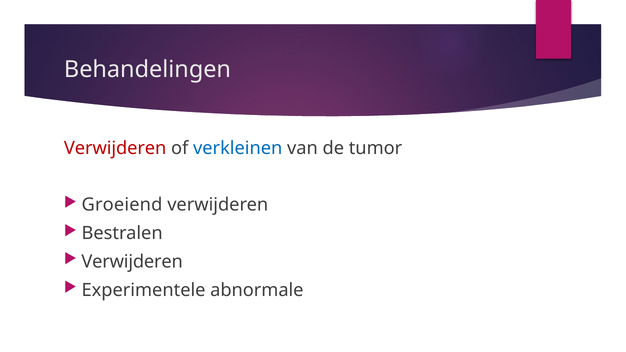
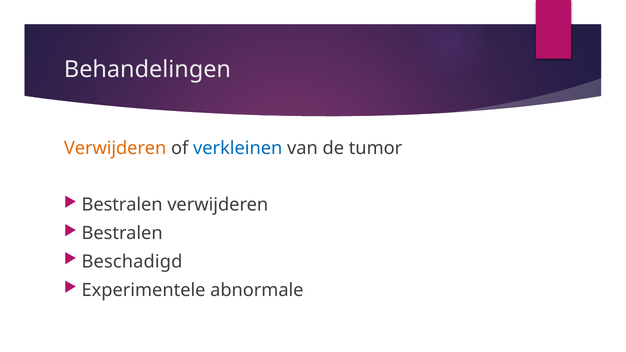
Verwijderen colour: red -> orange (115, 148)
Groeiend: Groeiend -> Bestralen (122, 205)
Verwijderen: Verwijderen -> Beschadigd (132, 262)
